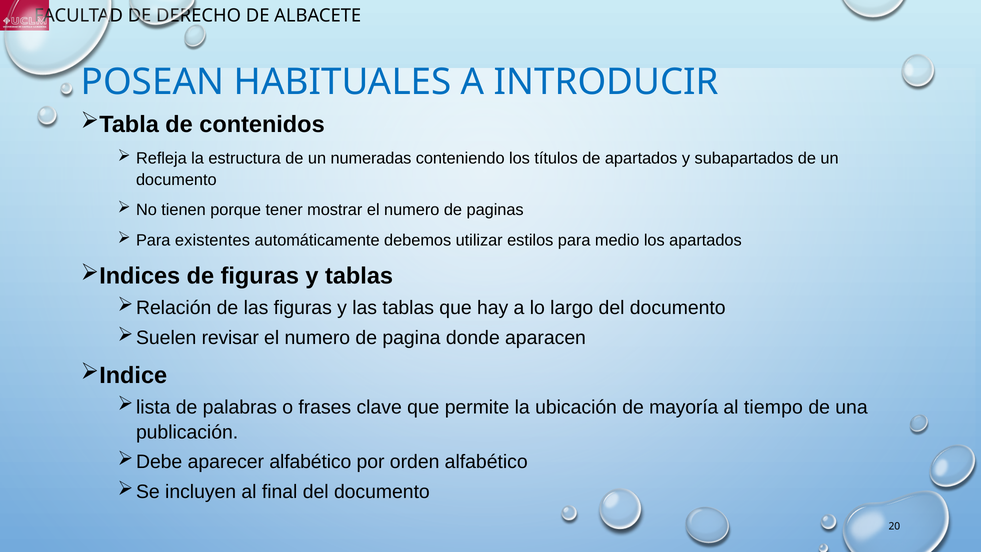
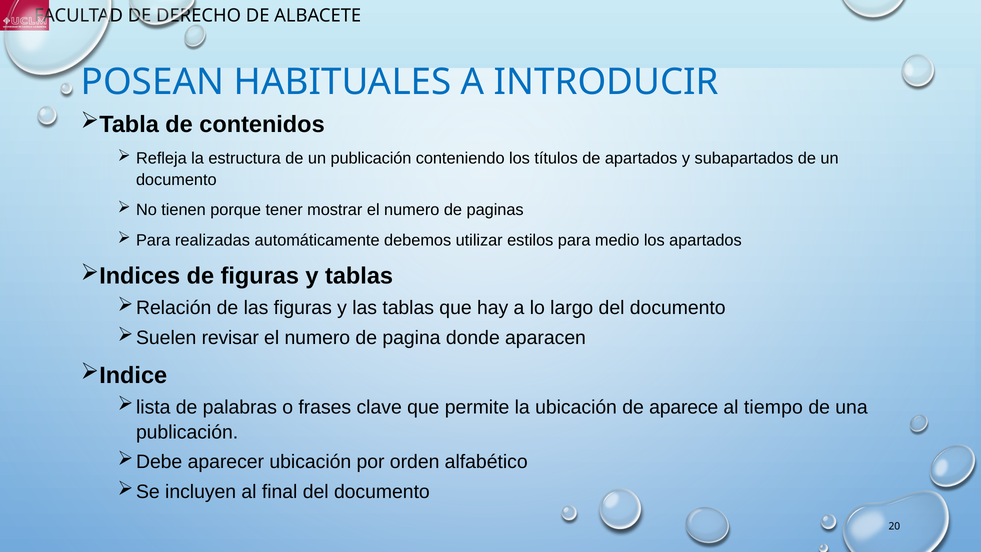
un numeradas: numeradas -> publicación (371, 158)
existentes: existentes -> realizadas (212, 240)
mayoría: mayoría -> aparece (684, 407)
aparecer alfabético: alfabético -> ubicación (310, 462)
